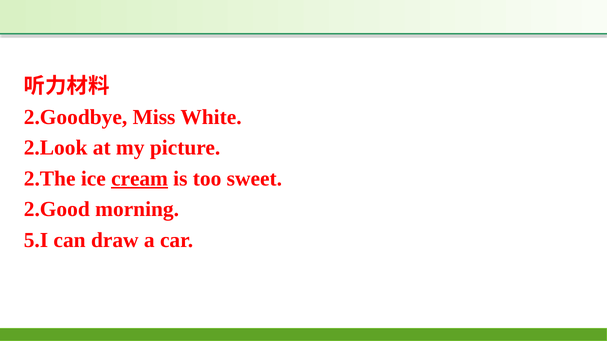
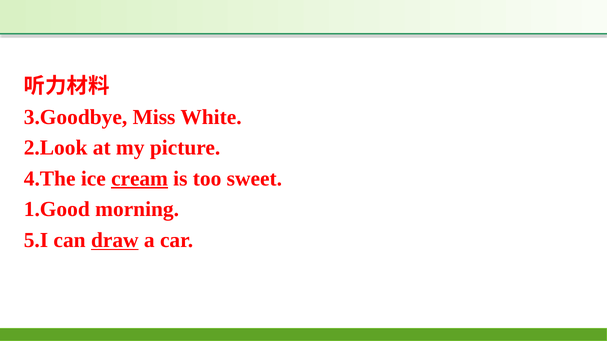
2.Goodbye: 2.Goodbye -> 3.Goodbye (76, 117)
2.The: 2.The -> 4.The (50, 179)
2.Good: 2.Good -> 1.Good (57, 210)
draw underline: none -> present (115, 241)
